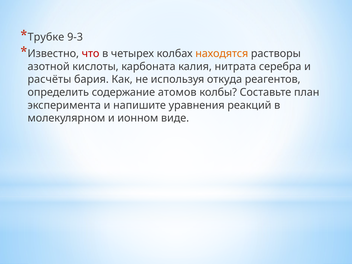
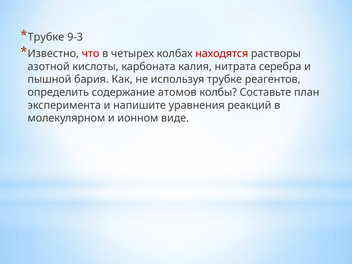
находятся colour: orange -> red (222, 54)
расчёты: расчёты -> пышной (49, 79)
используя откуда: откуда -> трубке (225, 79)
